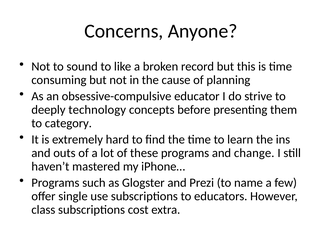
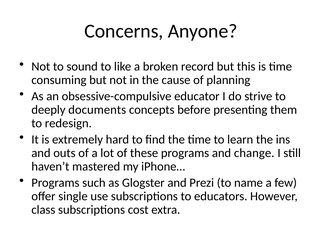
technology: technology -> documents (97, 110)
category: category -> redesign (68, 123)
